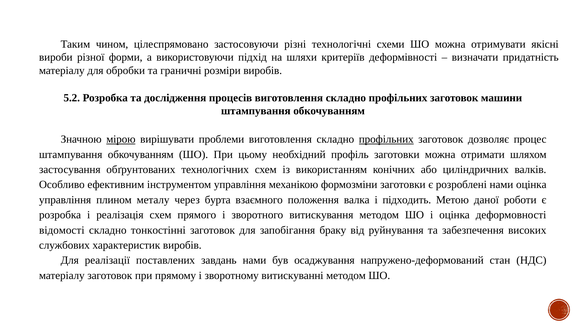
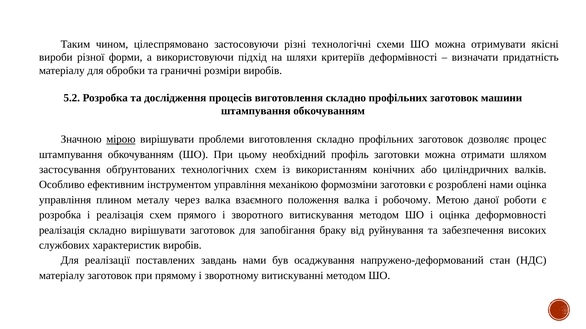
профільних underline: present -> none (386, 140)
через бурта: бурта -> валка (218, 200)
підходить: підходить -> робочому (407, 200)
відомості: відомості -> реалізація (62, 231)
складно тонкостінні: тонкостінні -> вирішувати (158, 231)
